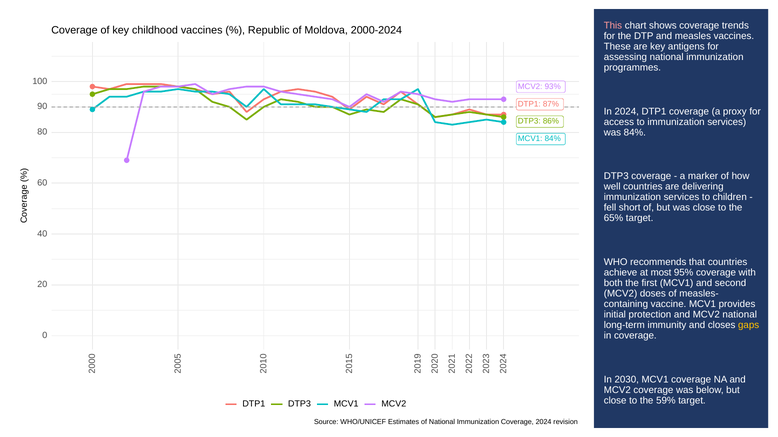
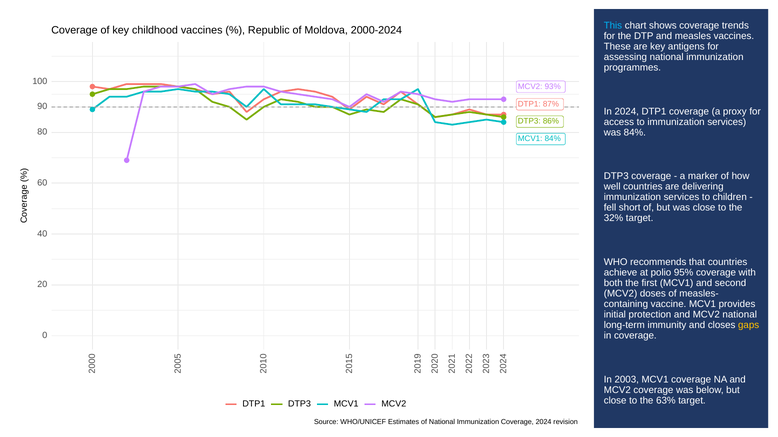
This colour: pink -> light blue (613, 26)
65%: 65% -> 32% (614, 218)
most: most -> polio (661, 273)
2030: 2030 -> 2003 (627, 380)
59%: 59% -> 63% (666, 401)
